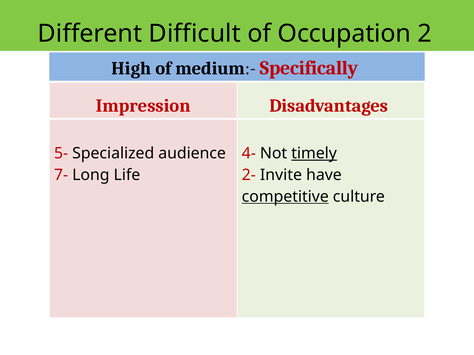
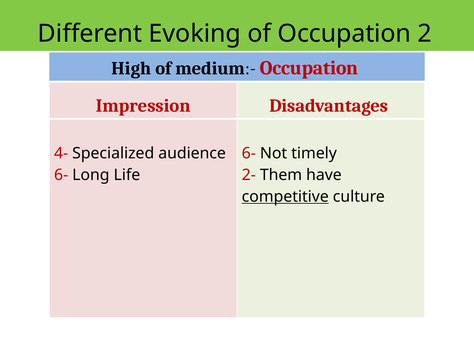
Difficult: Difficult -> Evoking (195, 34)
medium:- Specifically: Specifically -> Occupation (309, 68)
5-: 5- -> 4- (61, 154)
4-: 4- -> 6- (249, 154)
timely underline: present -> none (314, 154)
7-: 7- -> 6- (61, 175)
Invite: Invite -> Them (281, 175)
